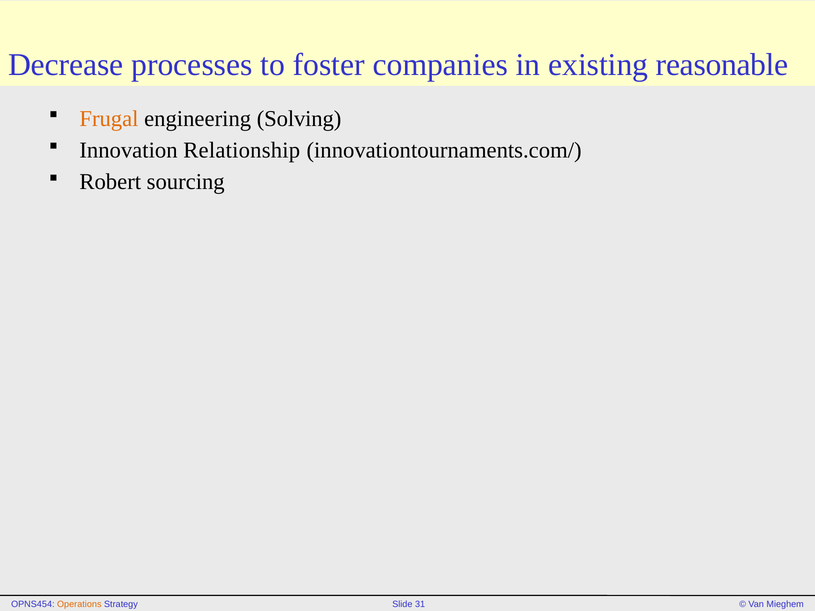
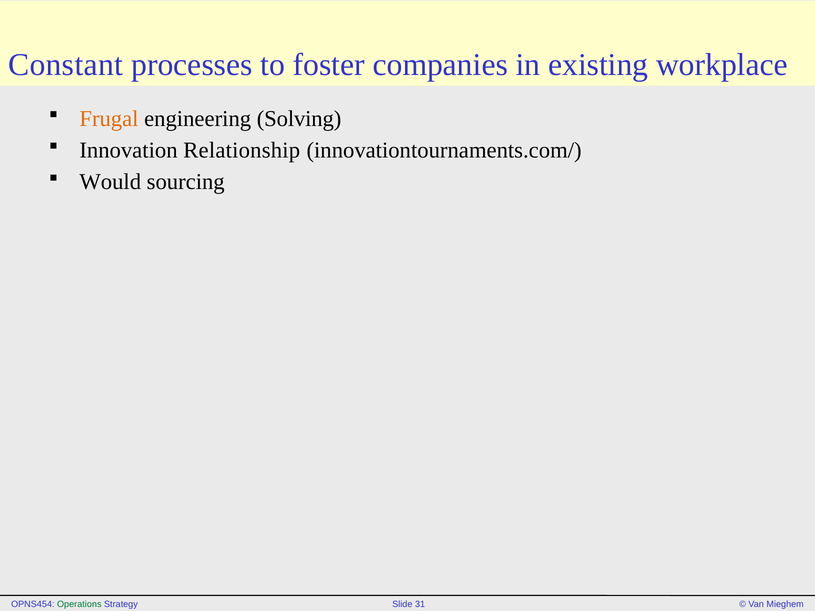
Decrease: Decrease -> Constant (66, 65)
reasonable: reasonable -> workplace (722, 65)
Robert: Robert -> Would (110, 182)
Operations colour: orange -> green (79, 604)
